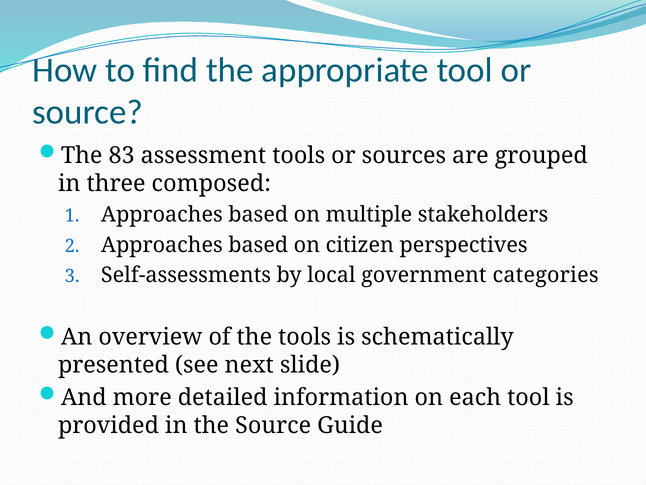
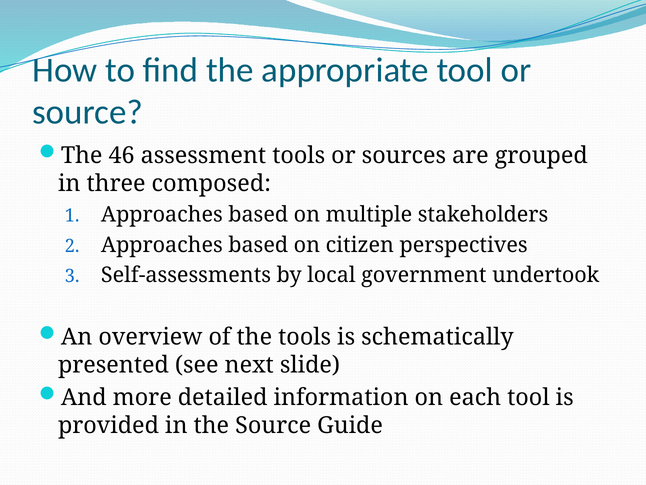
83: 83 -> 46 (122, 156)
categories: categories -> undertook (546, 275)
